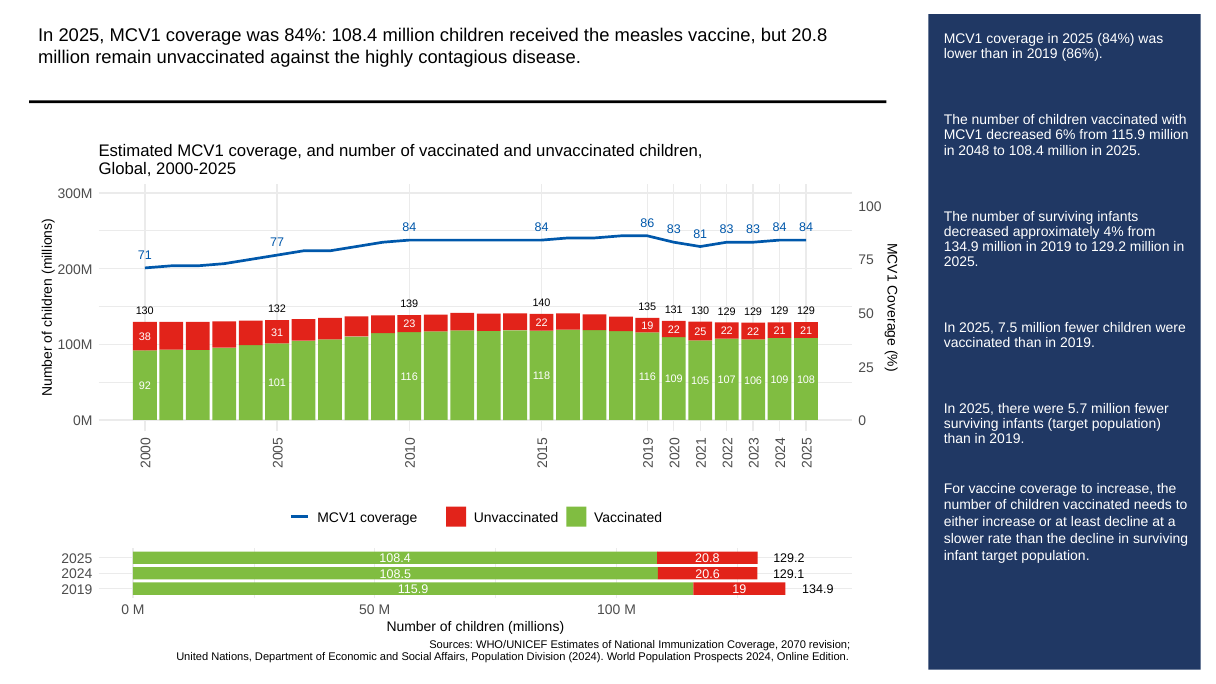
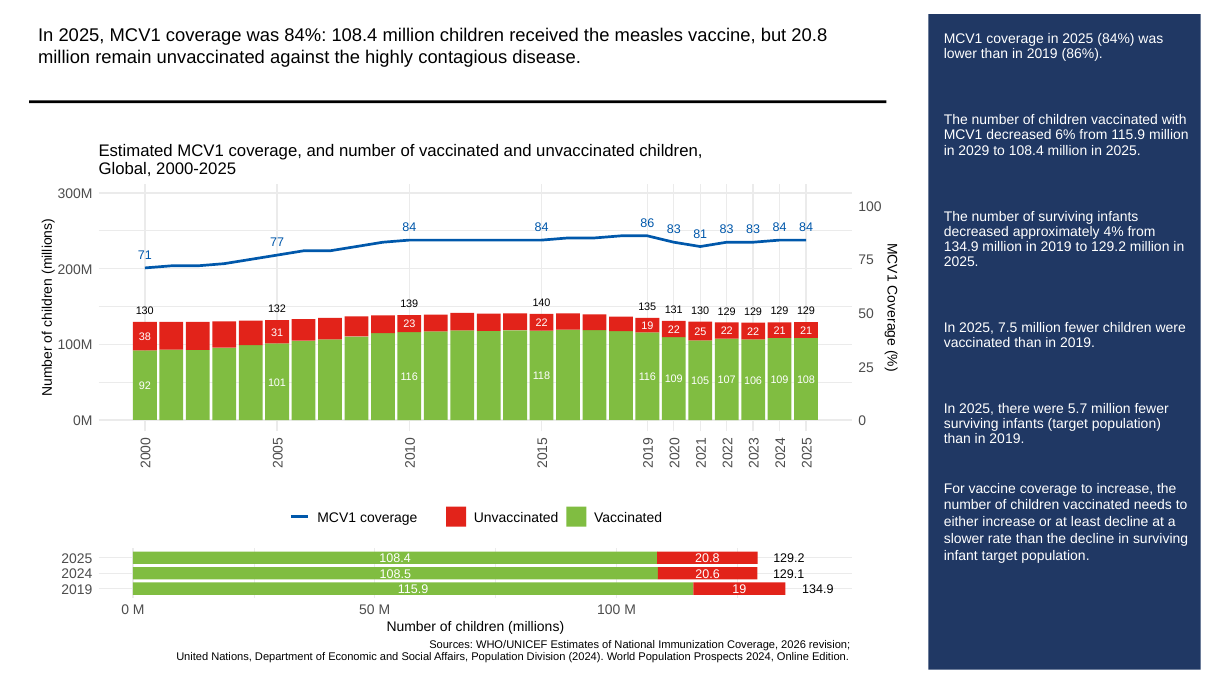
2048: 2048 -> 2029 (974, 150)
2070: 2070 -> 2026 (794, 645)
